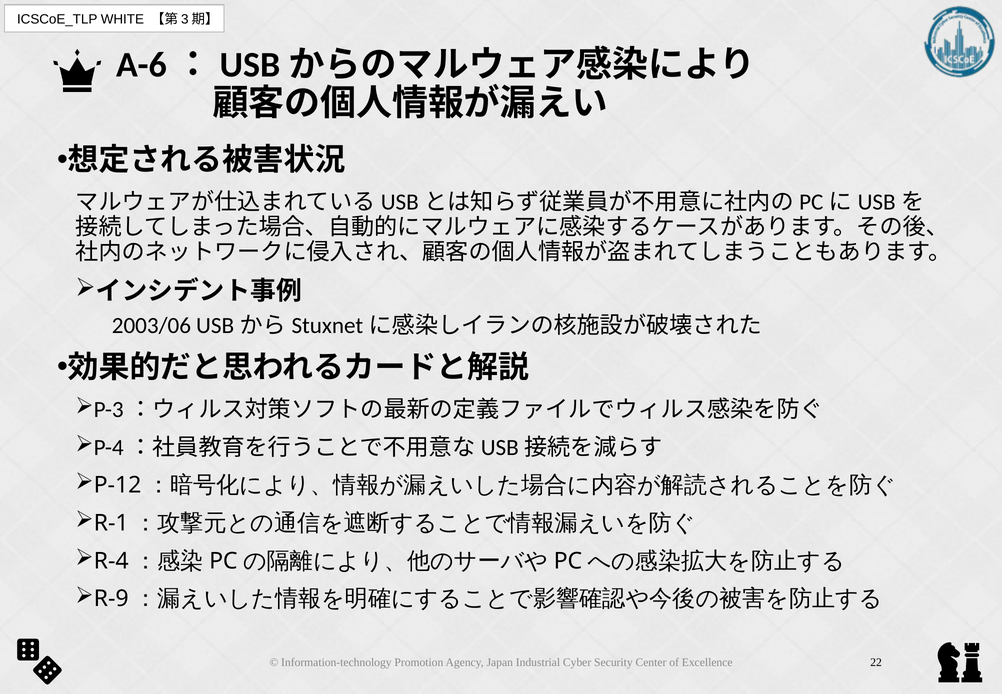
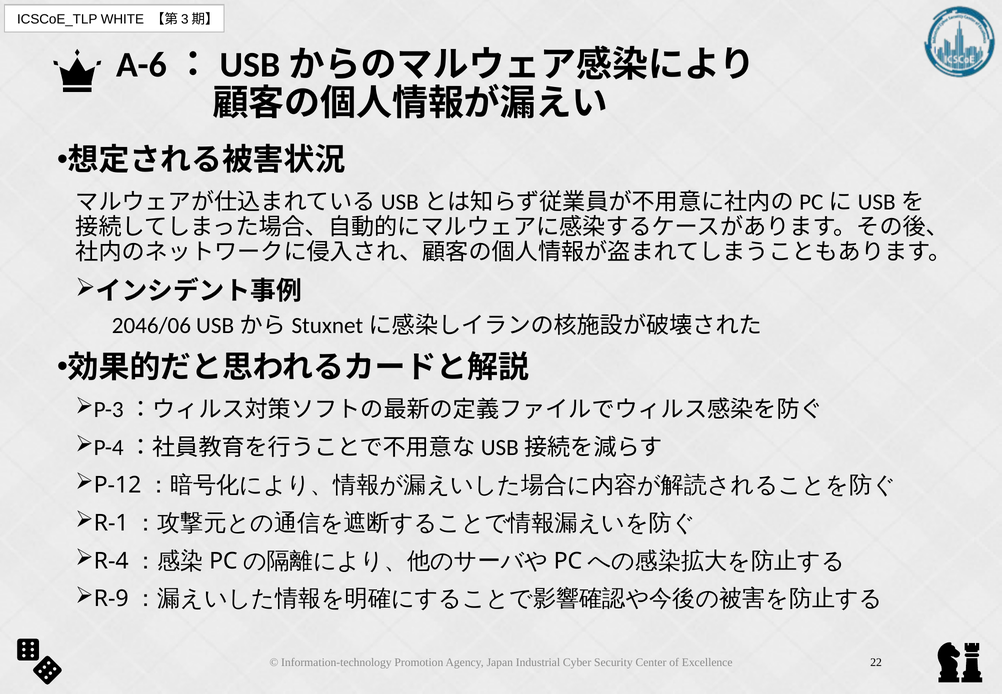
2003/06: 2003/06 -> 2046/06 (151, 325)
